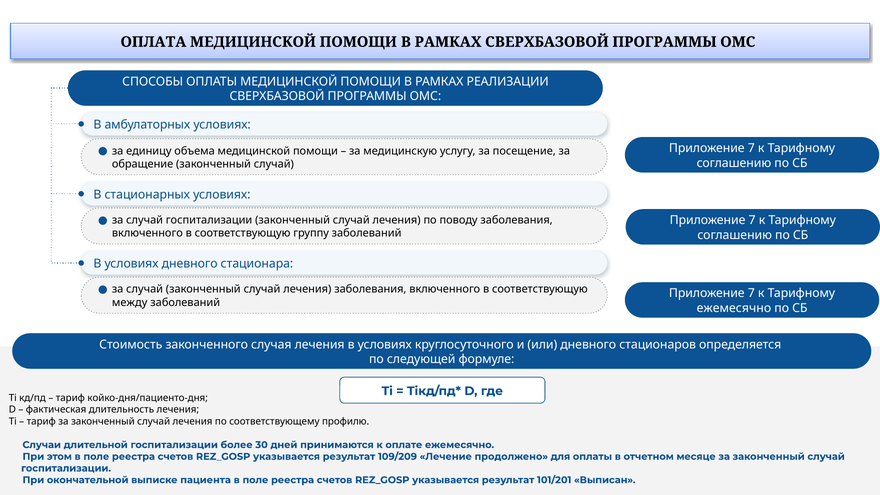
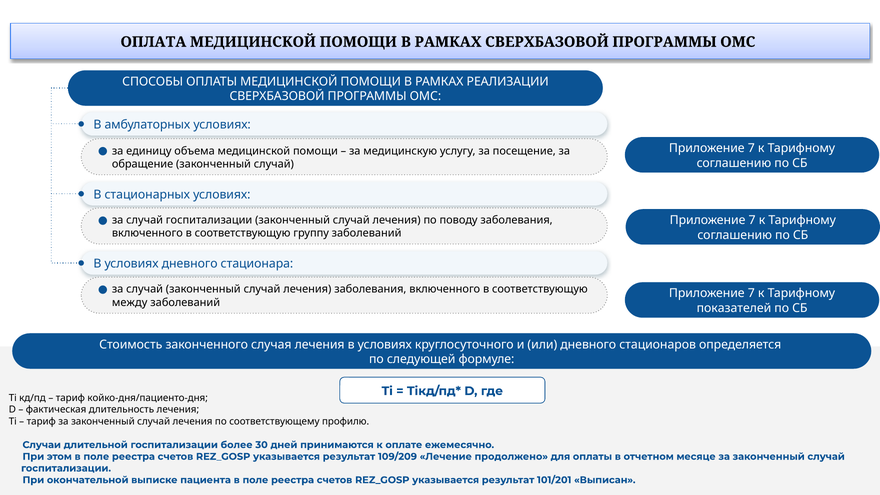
ежемесячно: ежемесячно -> показателей (734, 308)
